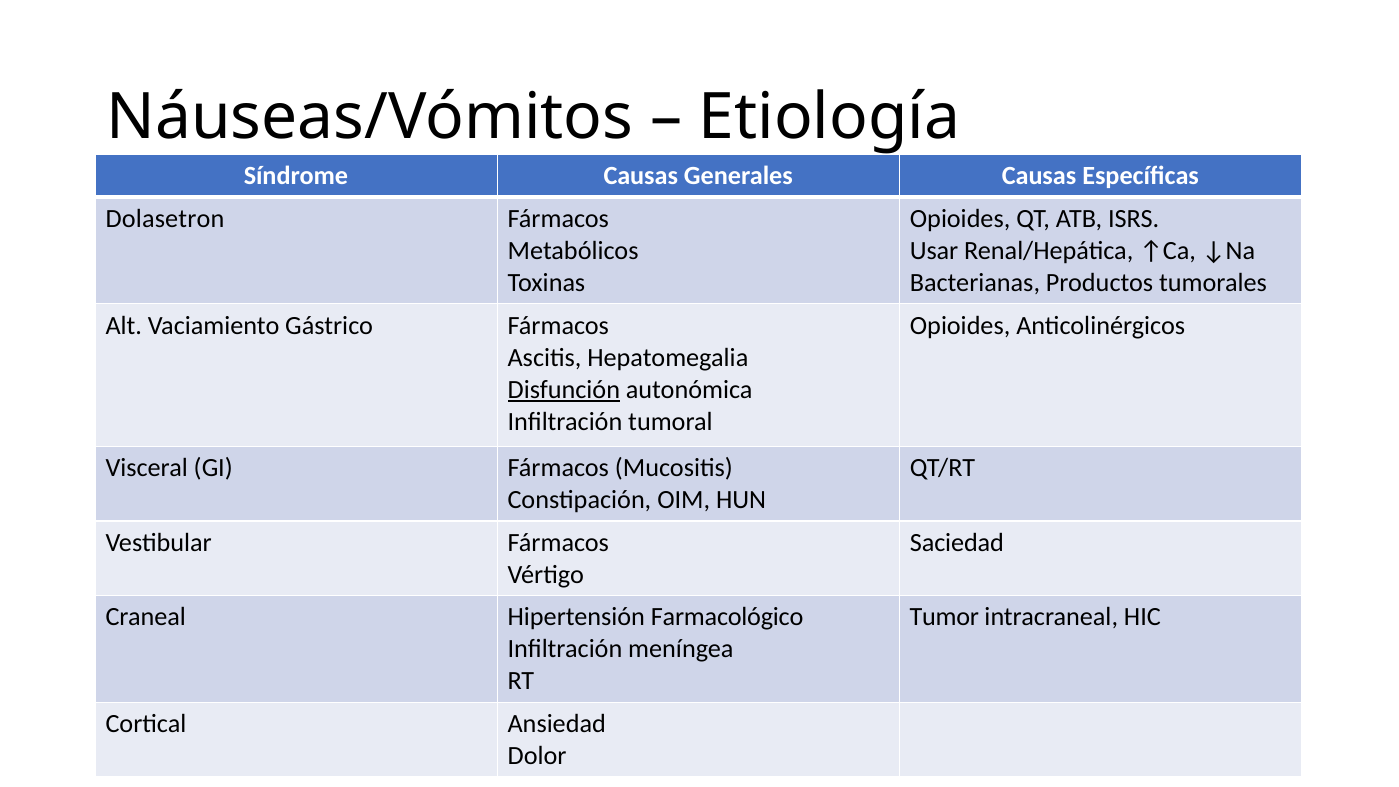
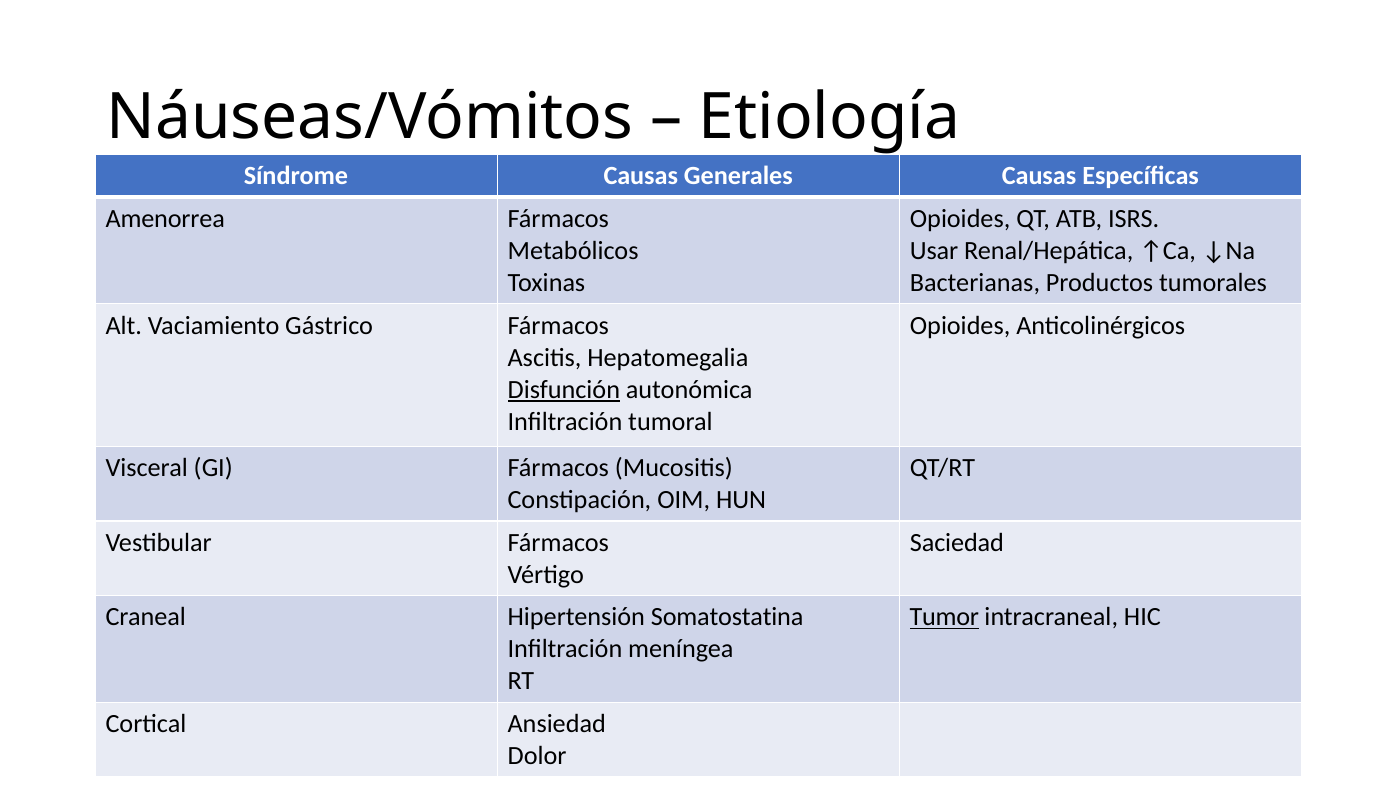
Dolasetron: Dolasetron -> Amenorrea (165, 219)
Farmacológico: Farmacológico -> Somatostatina (727, 617)
Tumor underline: none -> present (944, 617)
